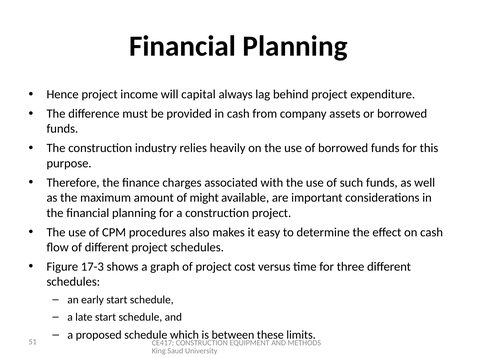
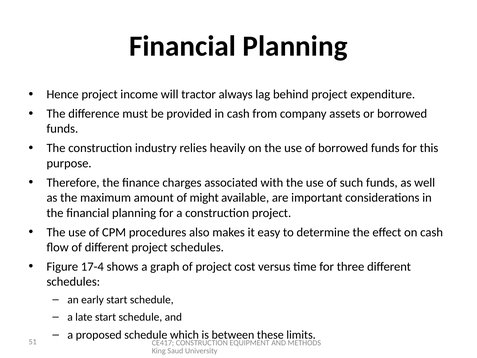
capital: capital -> tractor (199, 94)
17-3: 17-3 -> 17-4 (92, 266)
